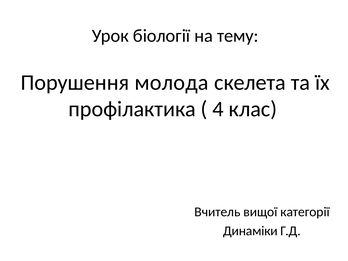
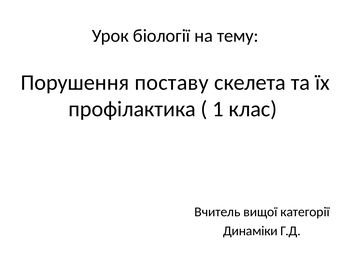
молода: молода -> поставу (172, 82)
4: 4 -> 1 (218, 109)
